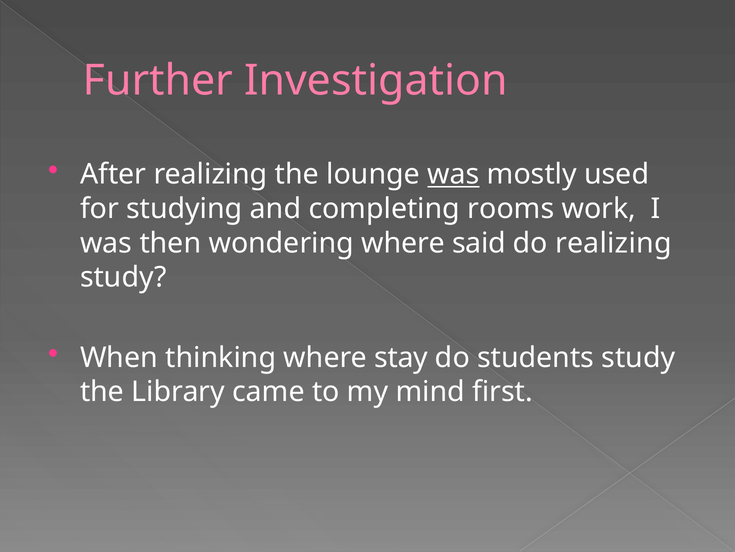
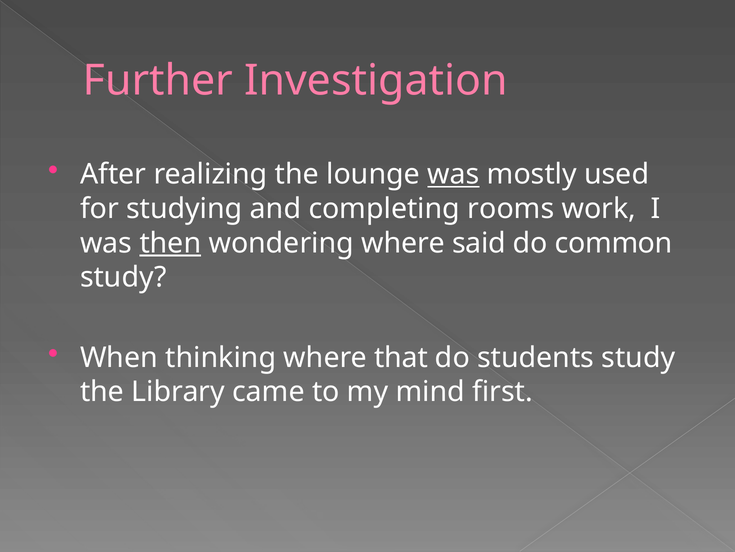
then underline: none -> present (170, 243)
do realizing: realizing -> common (614, 243)
stay: stay -> that (401, 357)
